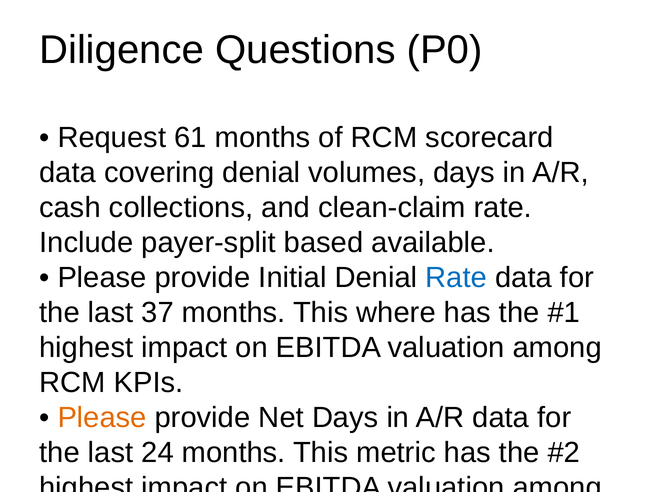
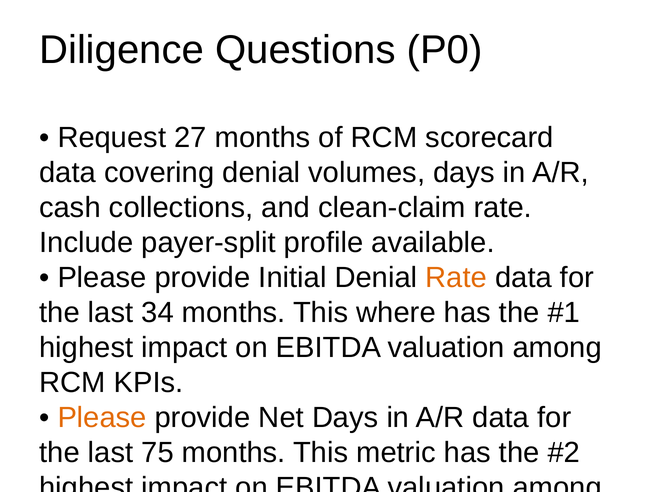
61: 61 -> 27 (190, 138)
based: based -> profile (324, 243)
Rate colour: blue -> orange (456, 278)
37: 37 -> 34 (158, 313)
24: 24 -> 75 (158, 453)
